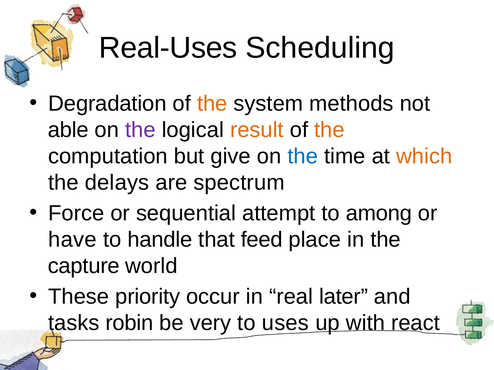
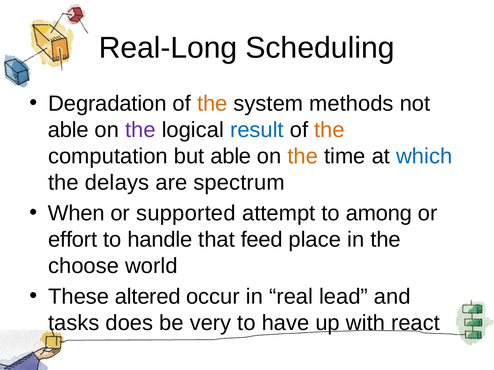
Real-Uses: Real-Uses -> Real-Long (168, 48)
result colour: orange -> blue (257, 130)
but give: give -> able (231, 156)
the colour: blue -> orange (303, 156)
which colour: orange -> blue (424, 156)
Force: Force -> When (76, 213)
sequential: sequential -> supported (186, 213)
have: have -> effort (73, 240)
capture: capture -> choose (84, 266)
priority: priority -> altered (148, 297)
later: later -> lead (343, 297)
robin: robin -> does (129, 323)
uses: uses -> have (286, 323)
